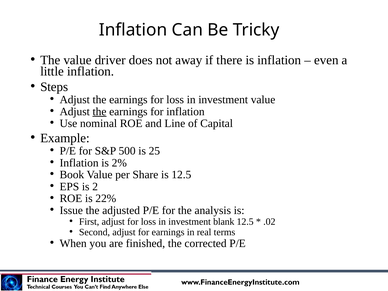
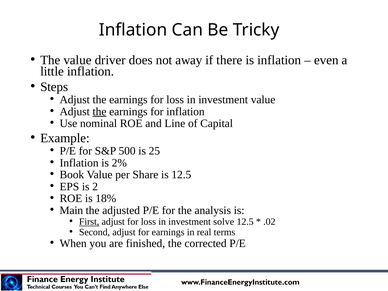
22%: 22% -> 18% (106, 199)
Issue: Issue -> Main (71, 210)
First underline: none -> present (89, 222)
blank: blank -> solve (224, 222)
